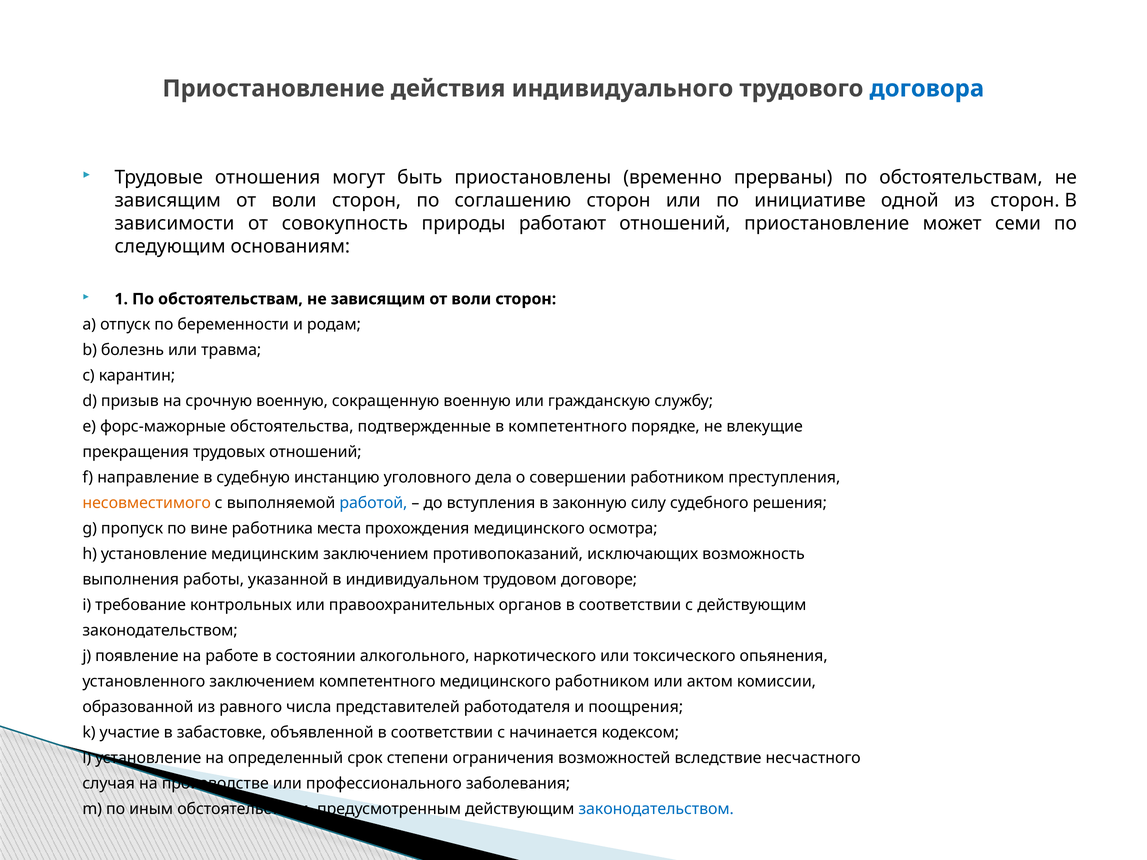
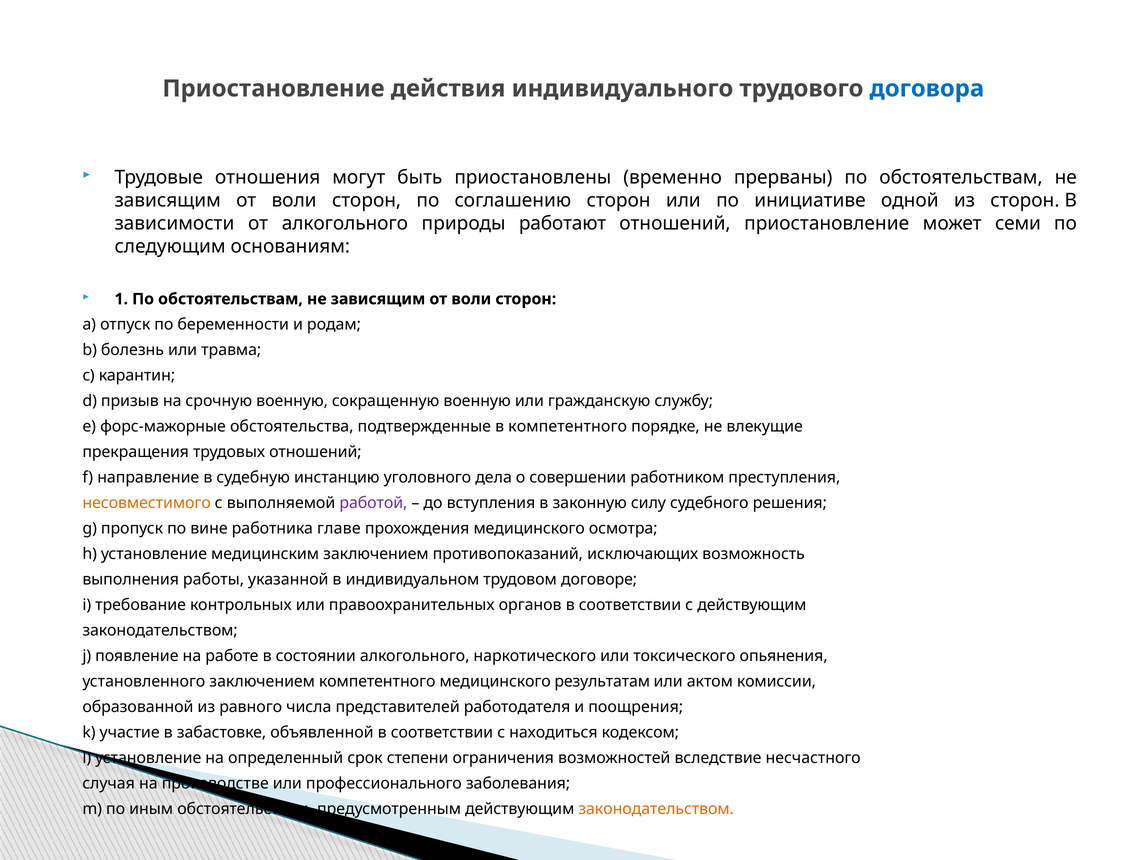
от совокупность: совокупность -> алкогольного (345, 223)
работой colour: blue -> purple (373, 503)
места: места -> главе (339, 529)
медицинского работником: работником -> результатам (602, 682)
начинается: начинается -> находиться (553, 733)
законодательством colour: blue -> orange (656, 809)
